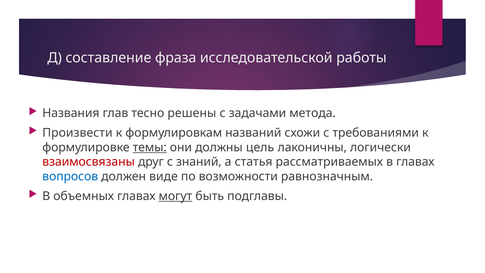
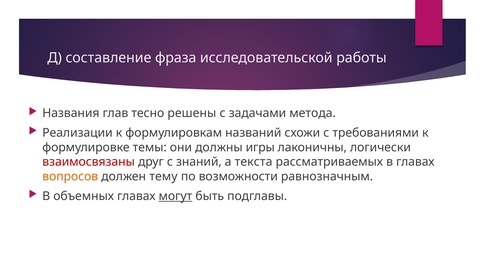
Произвести: Произвести -> Реализации (77, 133)
темы underline: present -> none (150, 147)
цель: цель -> игры (260, 147)
статья: статья -> текста (254, 162)
вопросов colour: blue -> orange (70, 176)
виде: виде -> тему (163, 176)
